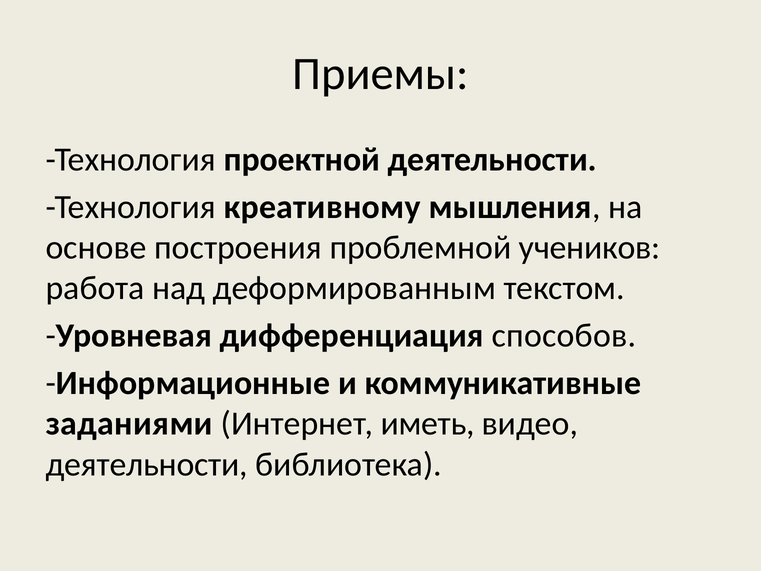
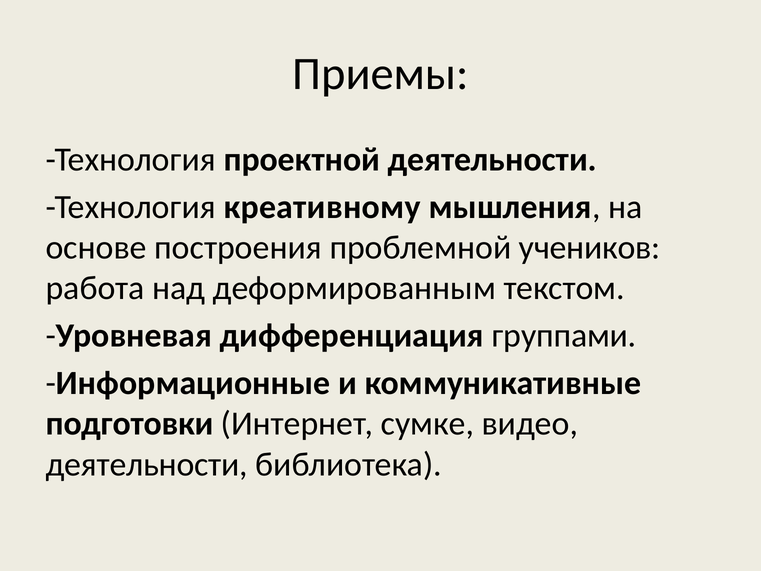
способов: способов -> группами (564, 336)
заданиями: заданиями -> подготовки (129, 424)
иметь: иметь -> сумке (428, 424)
